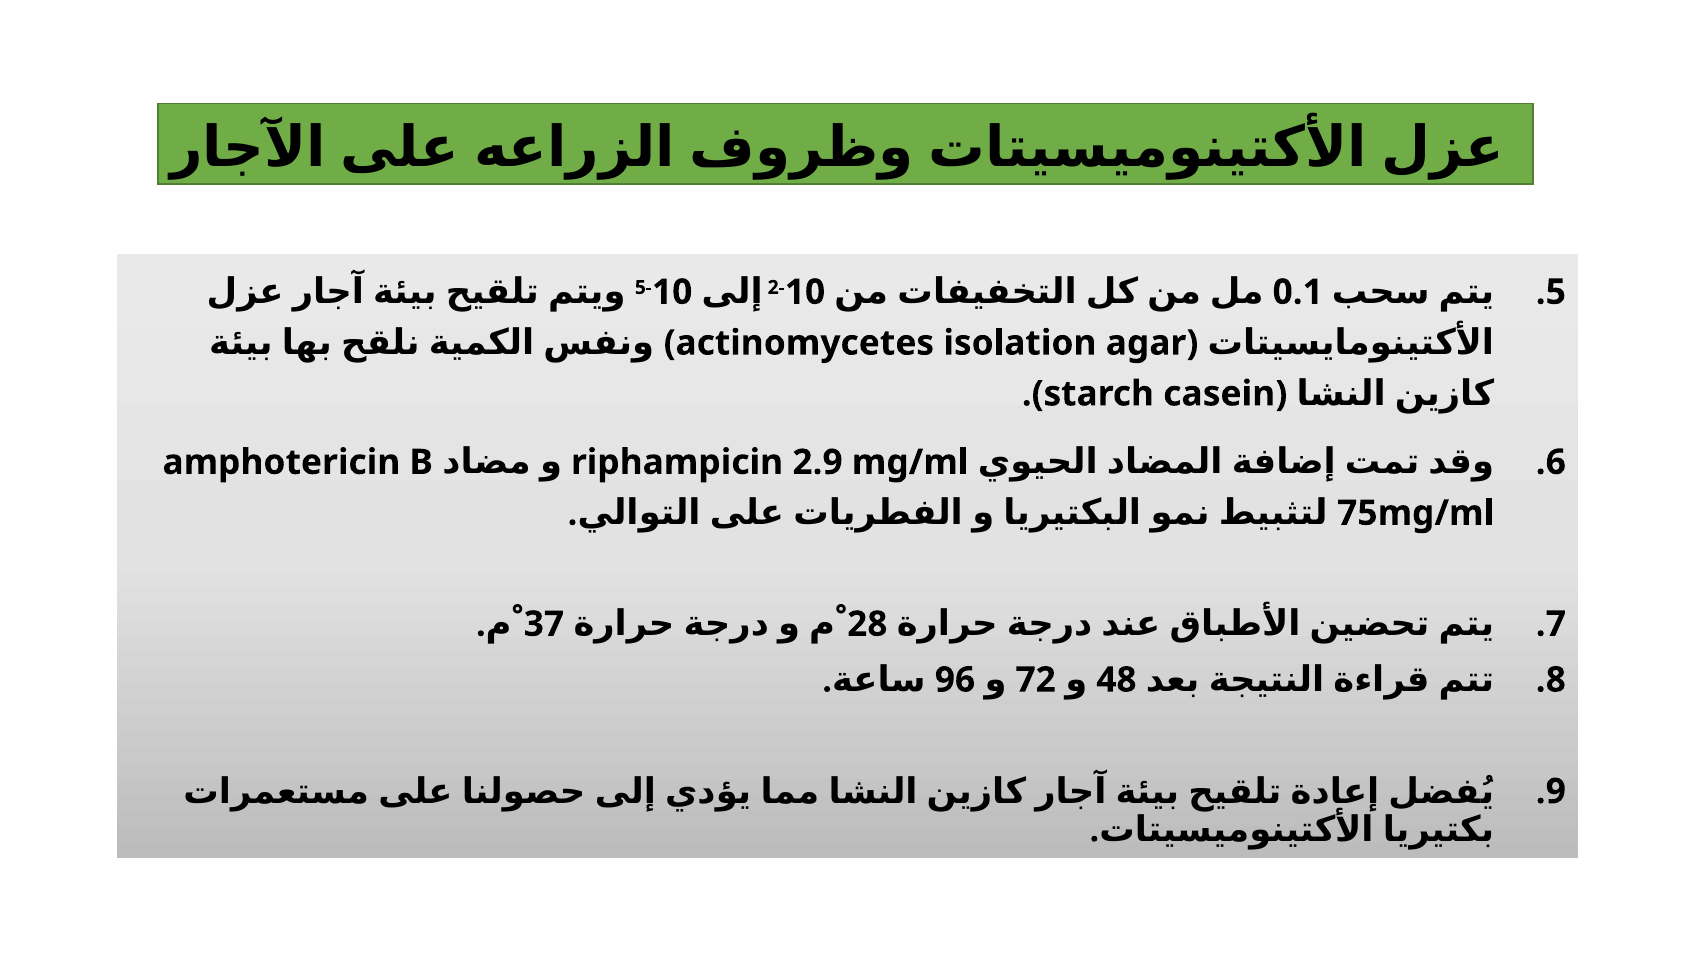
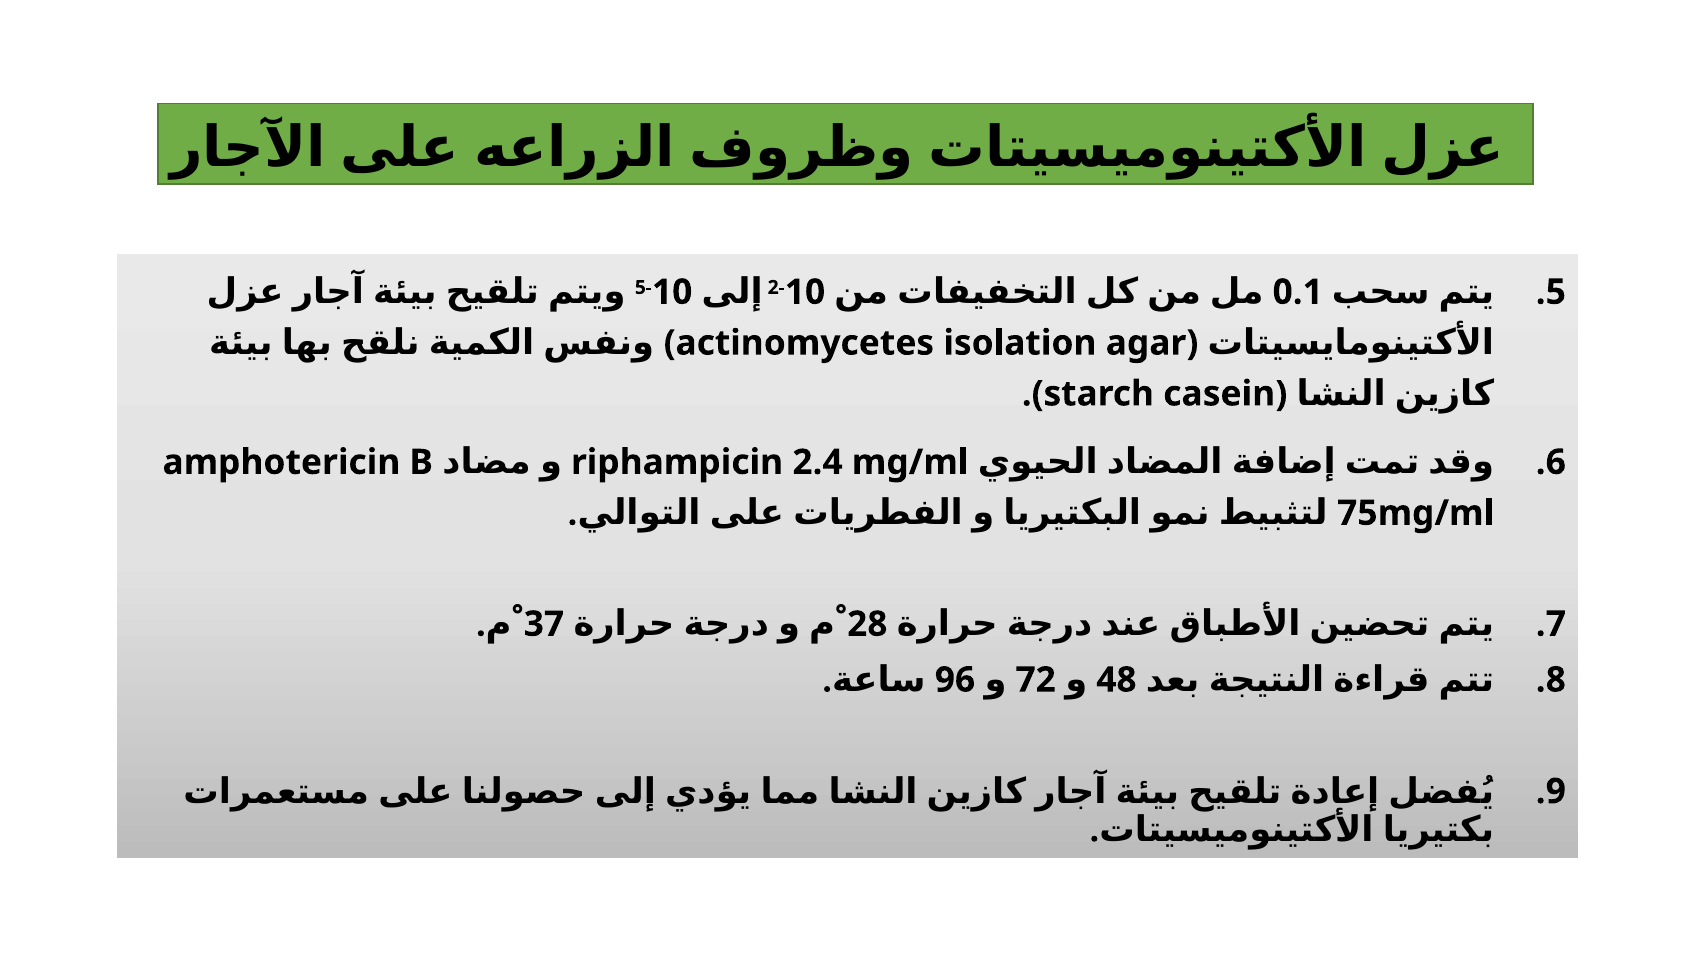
2.9: 2.9 -> 2.4 (818, 463)
